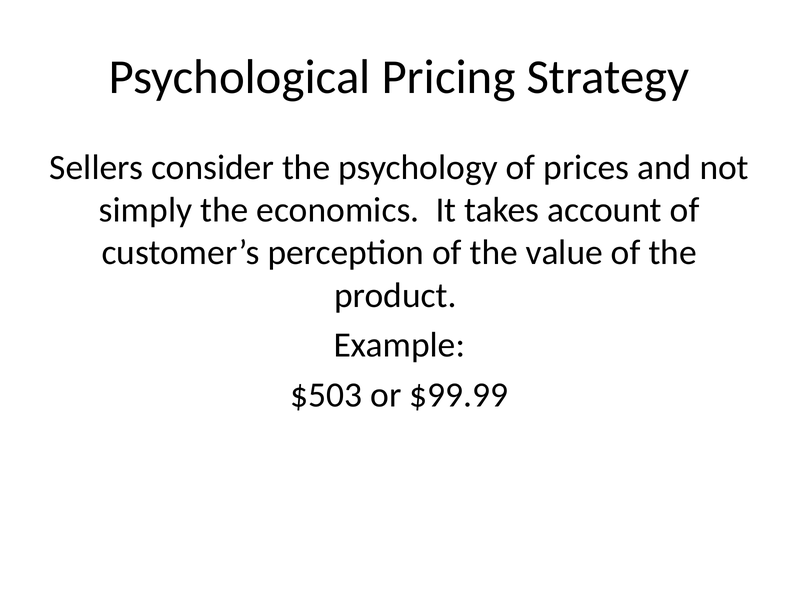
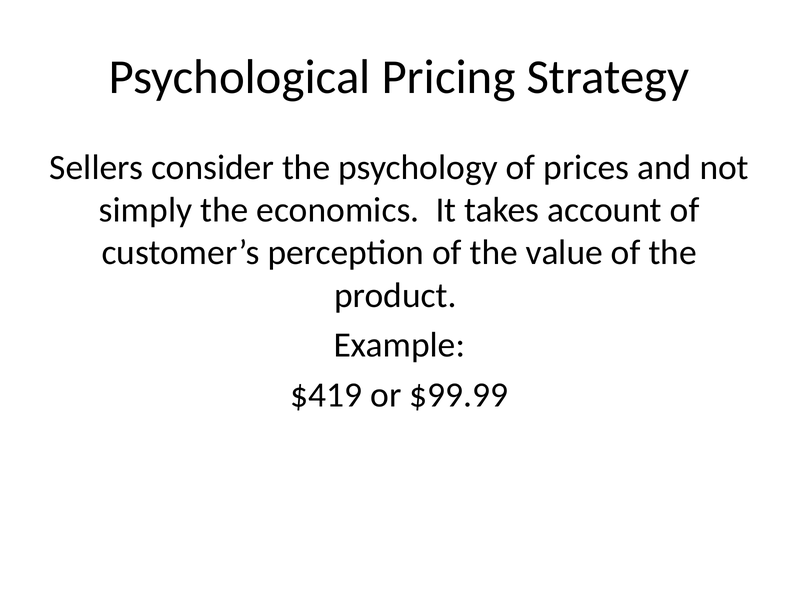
$503: $503 -> $419 (326, 395)
